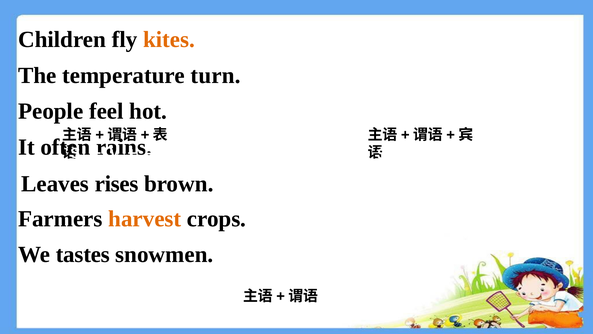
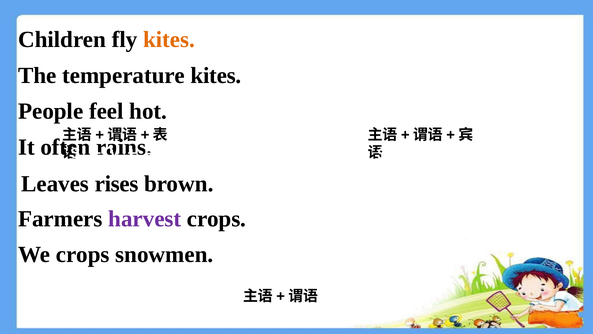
temperature turn: turn -> kites (216, 75)
harvest colour: orange -> purple (145, 219)
We tastes: tastes -> crops (83, 254)
